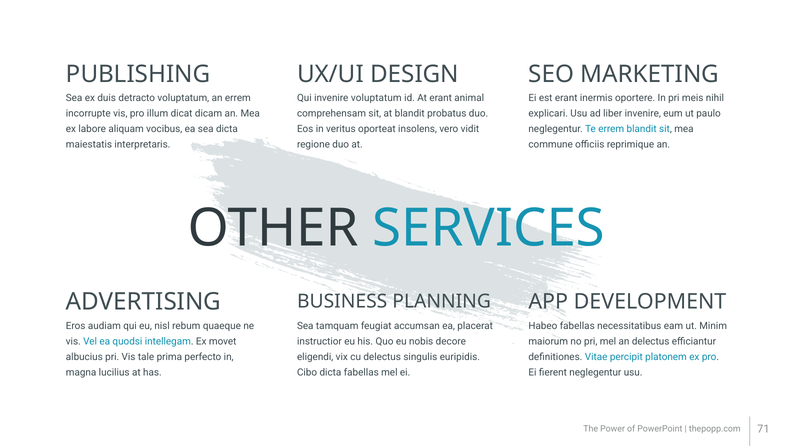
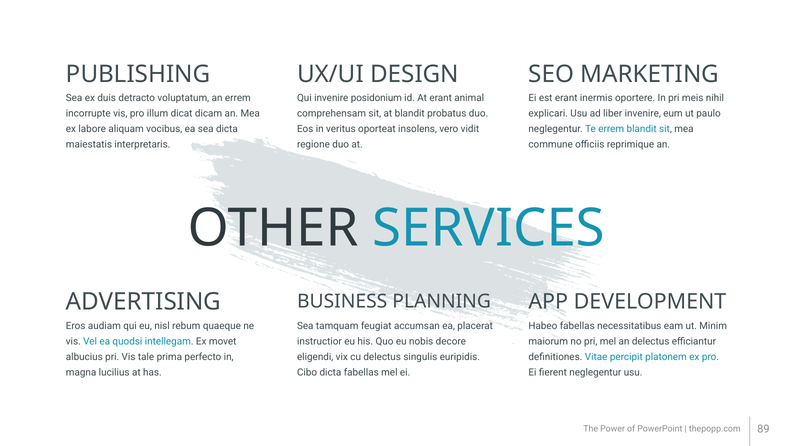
invenire voluptatum: voluptatum -> posidonium (376, 98)
71: 71 -> 89 (763, 429)
